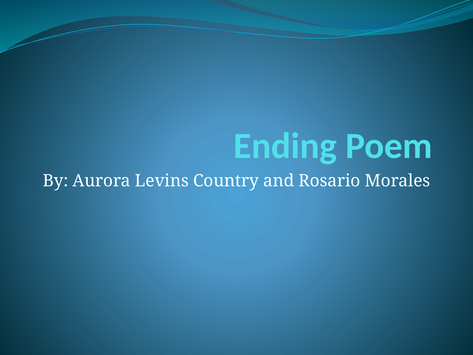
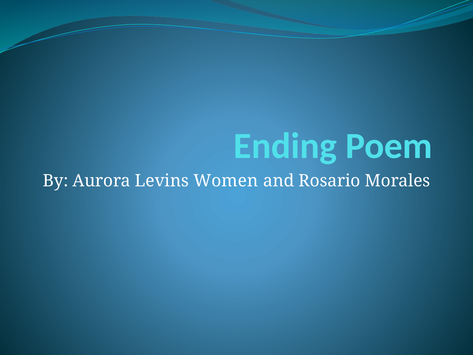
Country: Country -> Women (226, 181)
